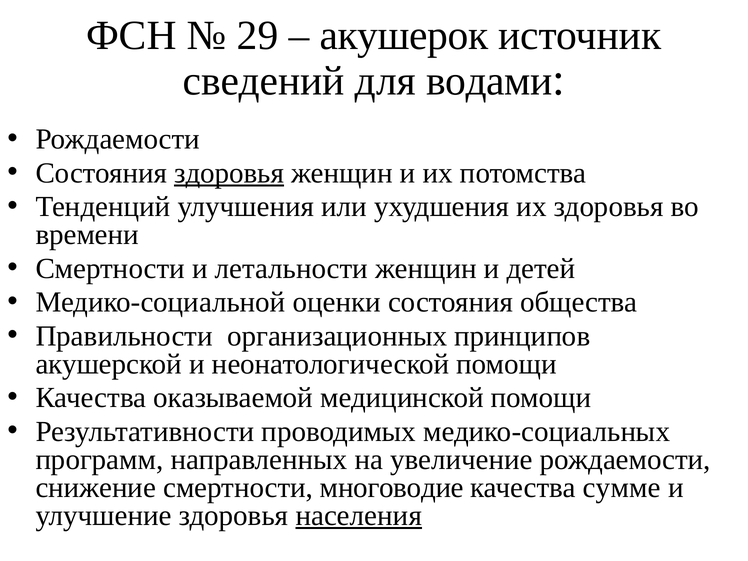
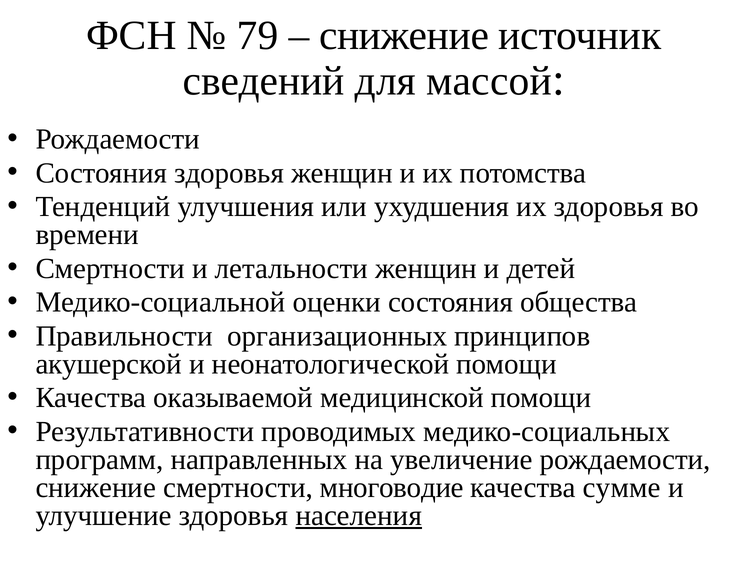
29: 29 -> 79 (258, 35)
акушерок: акушерок -> снижение (404, 35)
водами: водами -> массой (489, 81)
здоровья underline: present -> none (229, 173)
